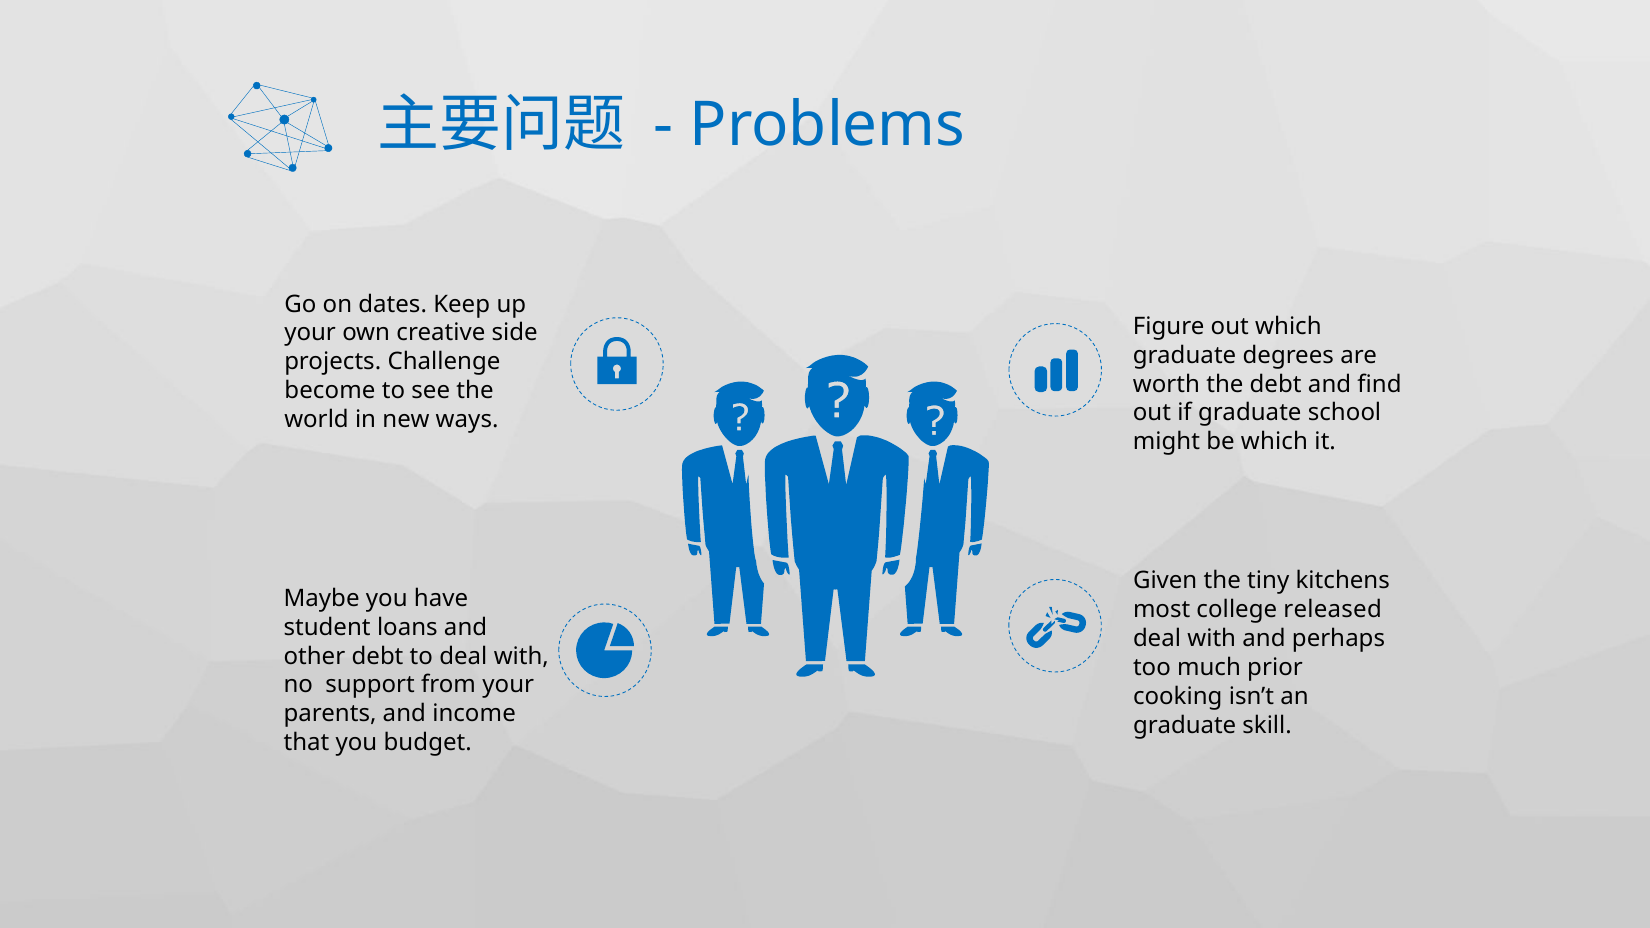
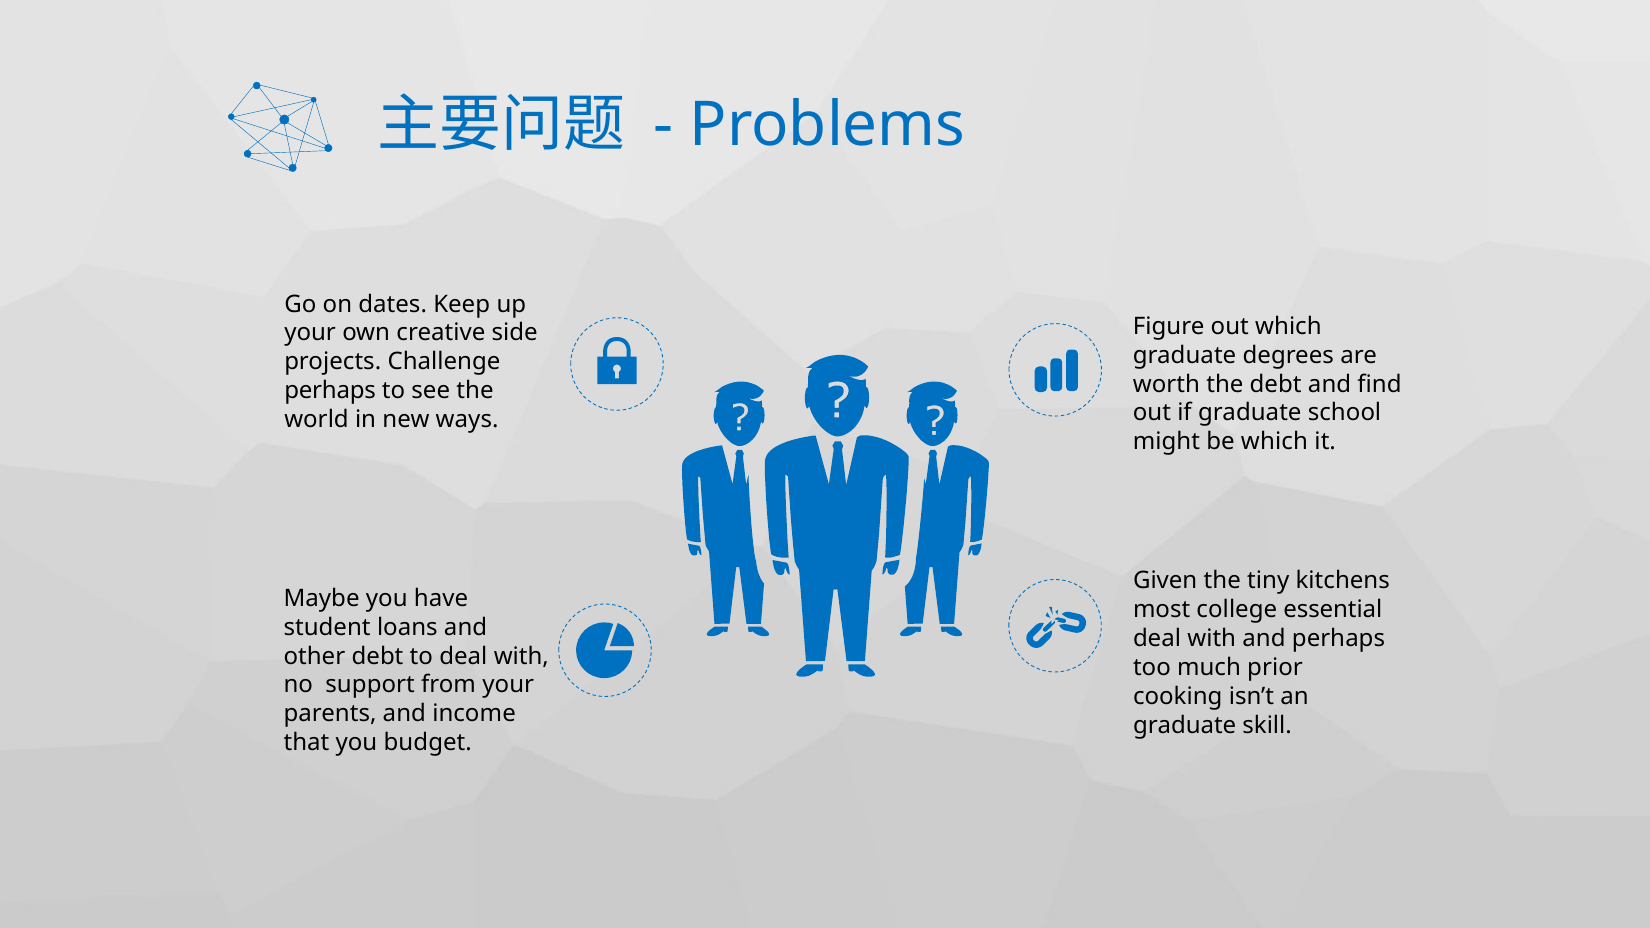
become: become -> perhaps (330, 391)
released: released -> essential (1333, 610)
